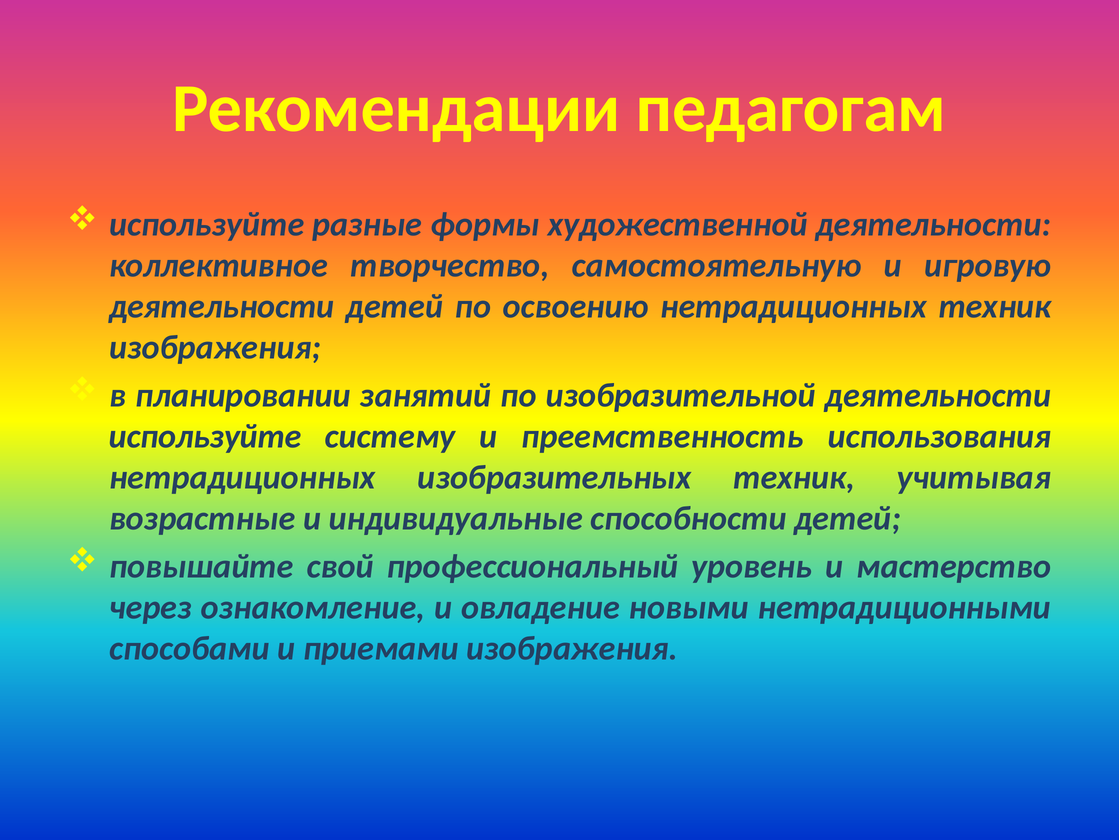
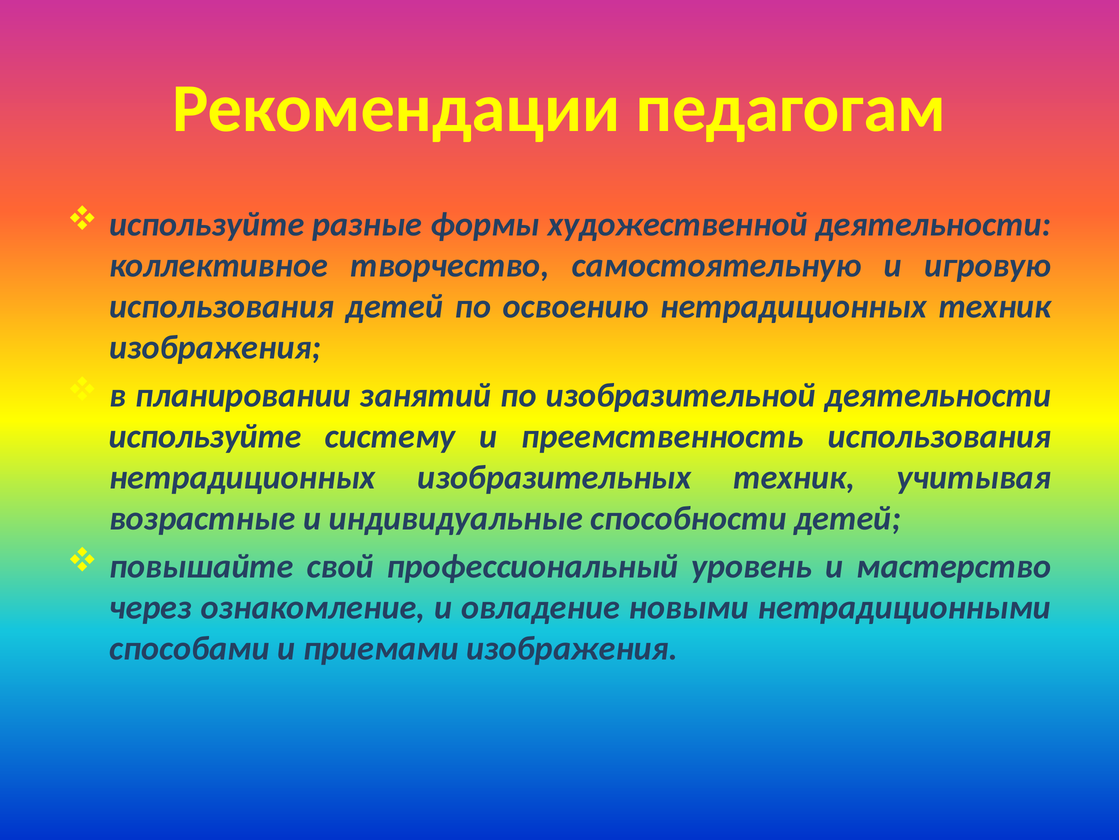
деятельности: деятельности -> использования (222, 306)
